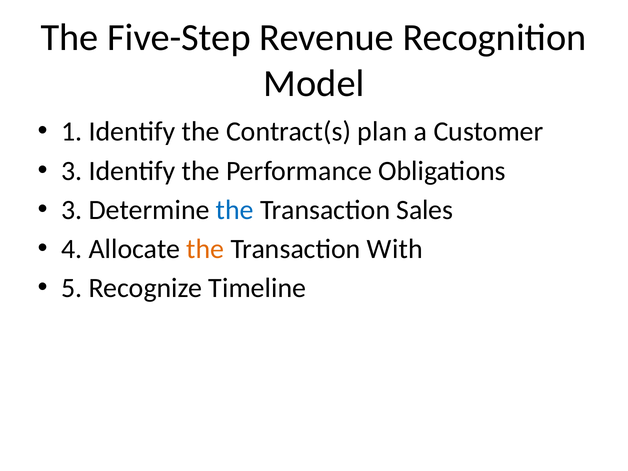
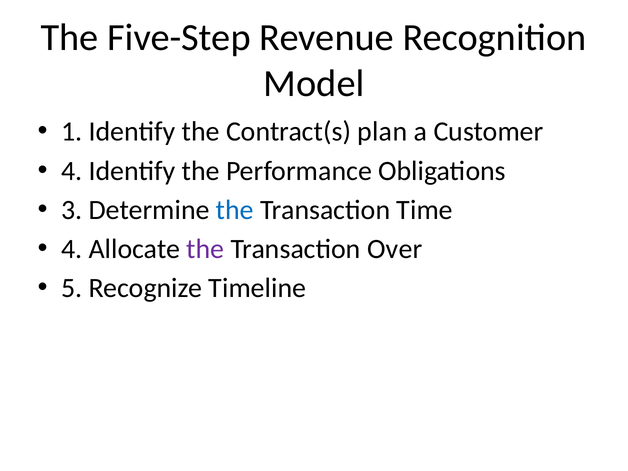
3: 3 -> 4 (72, 171)
Sales: Sales -> Time (425, 210)
the colour: orange -> purple (205, 249)
With: With -> Over (395, 249)
